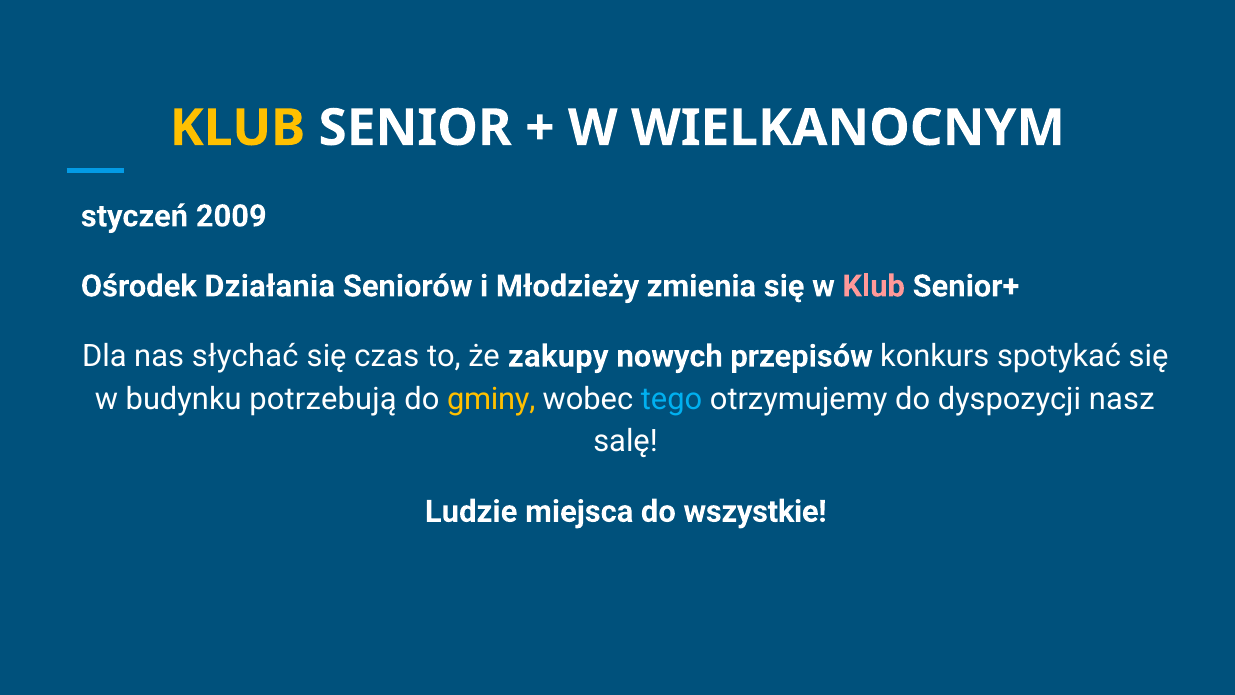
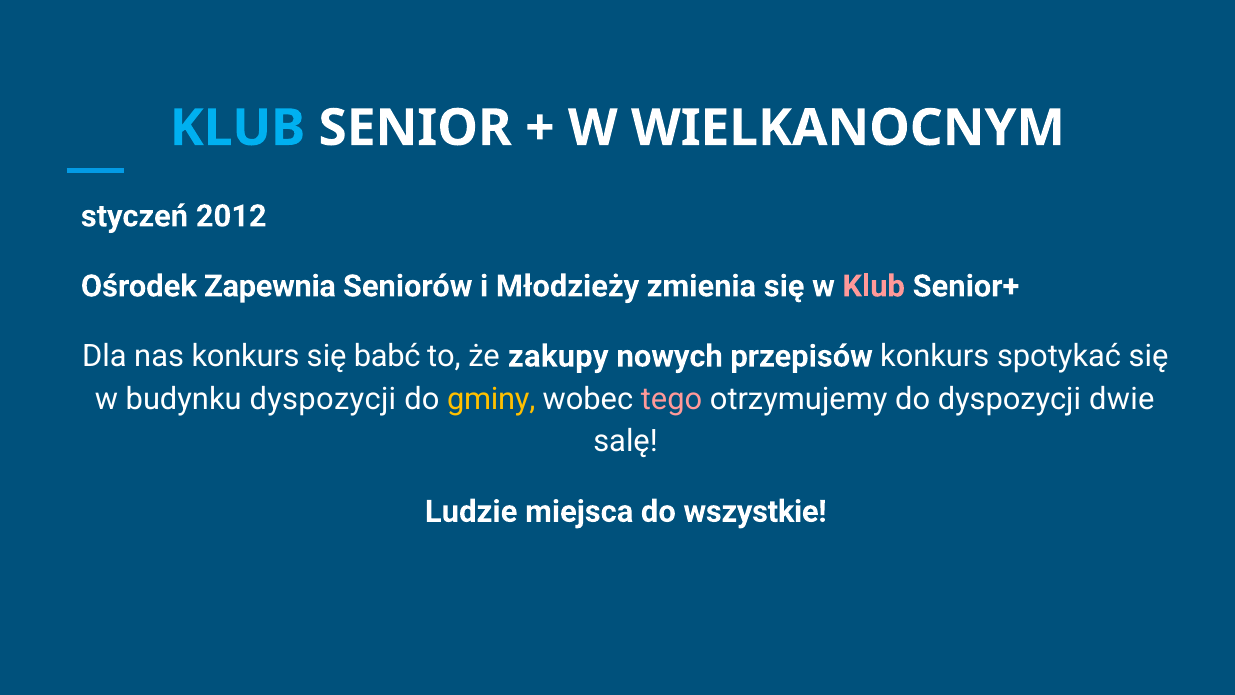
KLUB colour: yellow -> light blue (237, 128)
2009: 2009 -> 2012 (231, 216)
Działania: Działania -> Zapewnia (270, 286)
nas słychać: słychać -> konkurs (246, 356)
czas: czas -> babć (387, 356)
budynku potrzebują: potrzebują -> dyspozycji (323, 399)
tego colour: light blue -> pink (672, 399)
nasz: nasz -> dwie (1122, 399)
